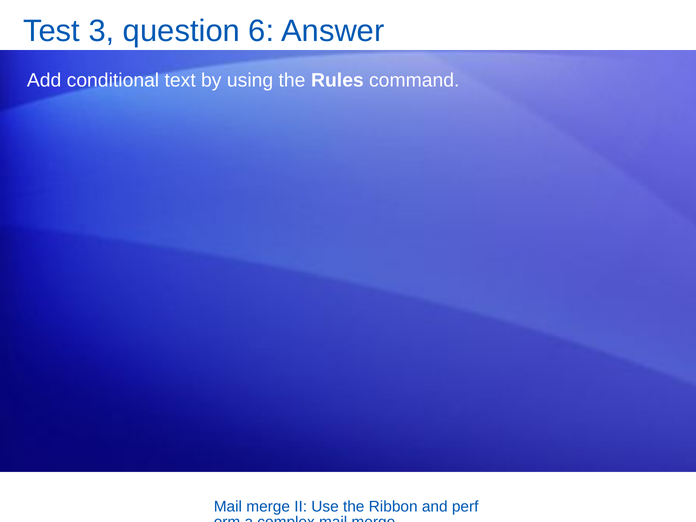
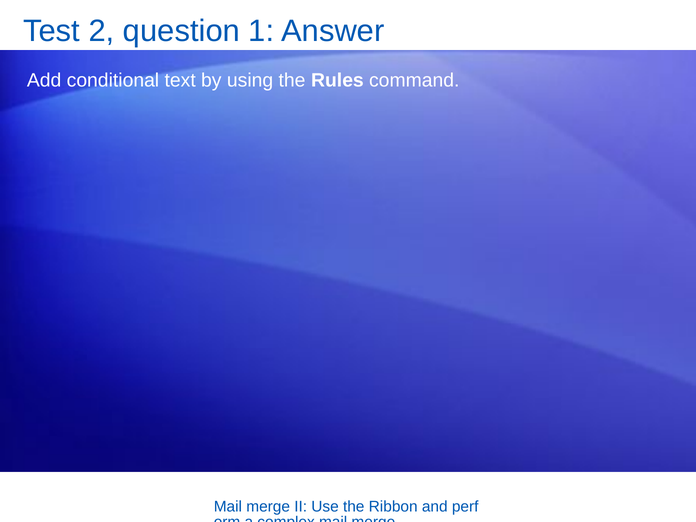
3: 3 -> 2 (101, 31)
6: 6 -> 1 (261, 31)
